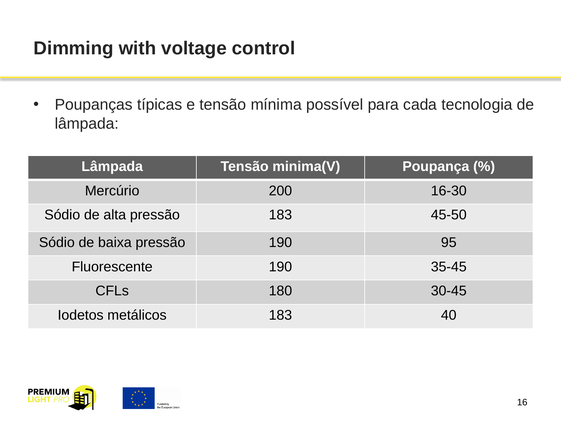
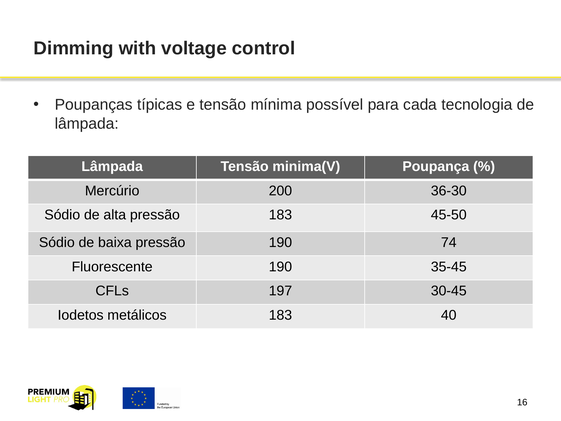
16-30: 16-30 -> 36-30 (449, 191)
95: 95 -> 74 (449, 242)
180: 180 -> 197 (280, 291)
